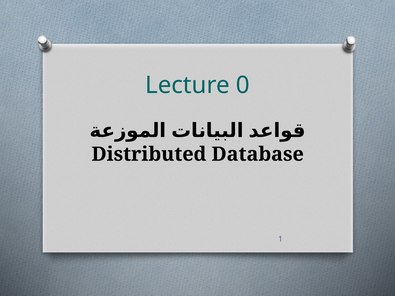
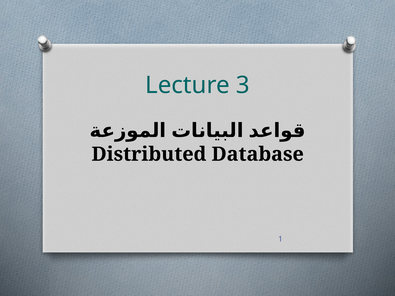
0: 0 -> 3 (243, 85)
